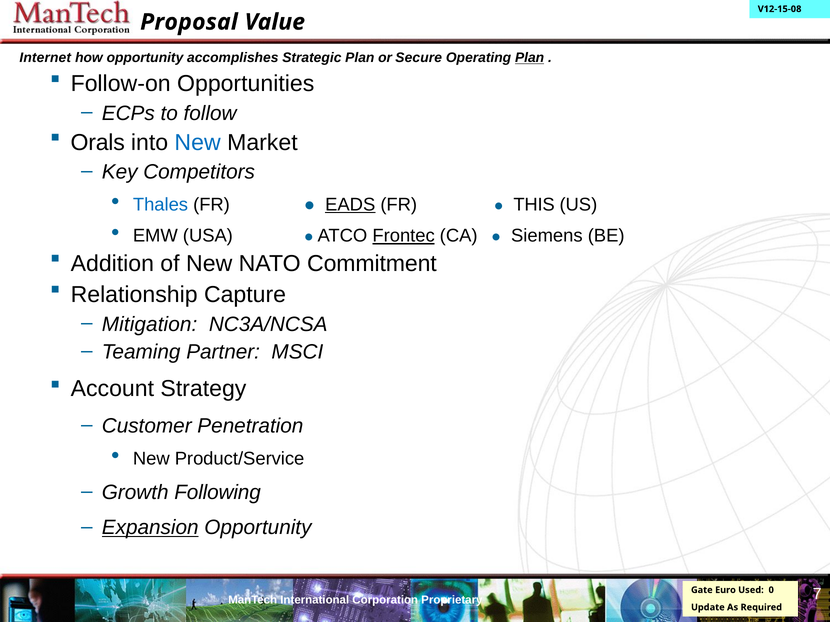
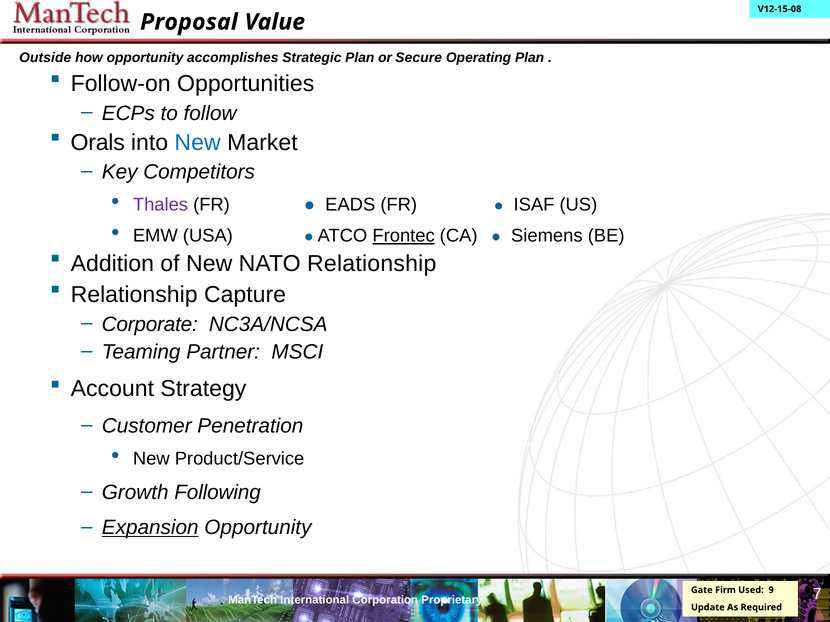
Internet: Internet -> Outside (45, 58)
Plan underline: present -> none (530, 58)
Thales colour: blue -> purple (161, 205)
EADS underline: present -> none (350, 205)
THIS: THIS -> ISAF (534, 205)
NATO Commitment: Commitment -> Relationship (372, 264)
Mitigation: Mitigation -> Corporate (150, 324)
Euro: Euro -> Firm (725, 590)
0: 0 -> 9 (771, 590)
